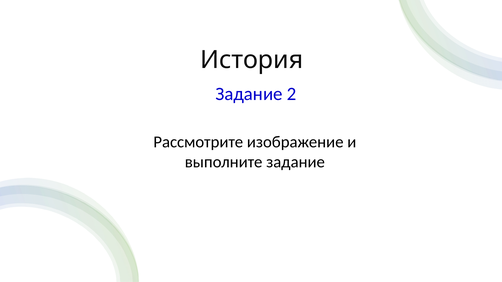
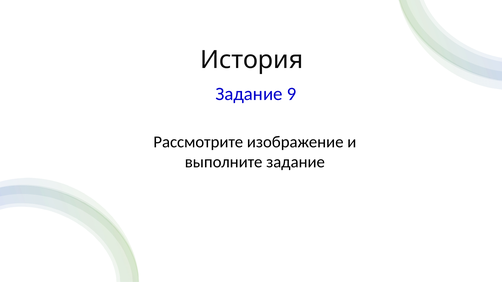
2: 2 -> 9 (292, 94)
